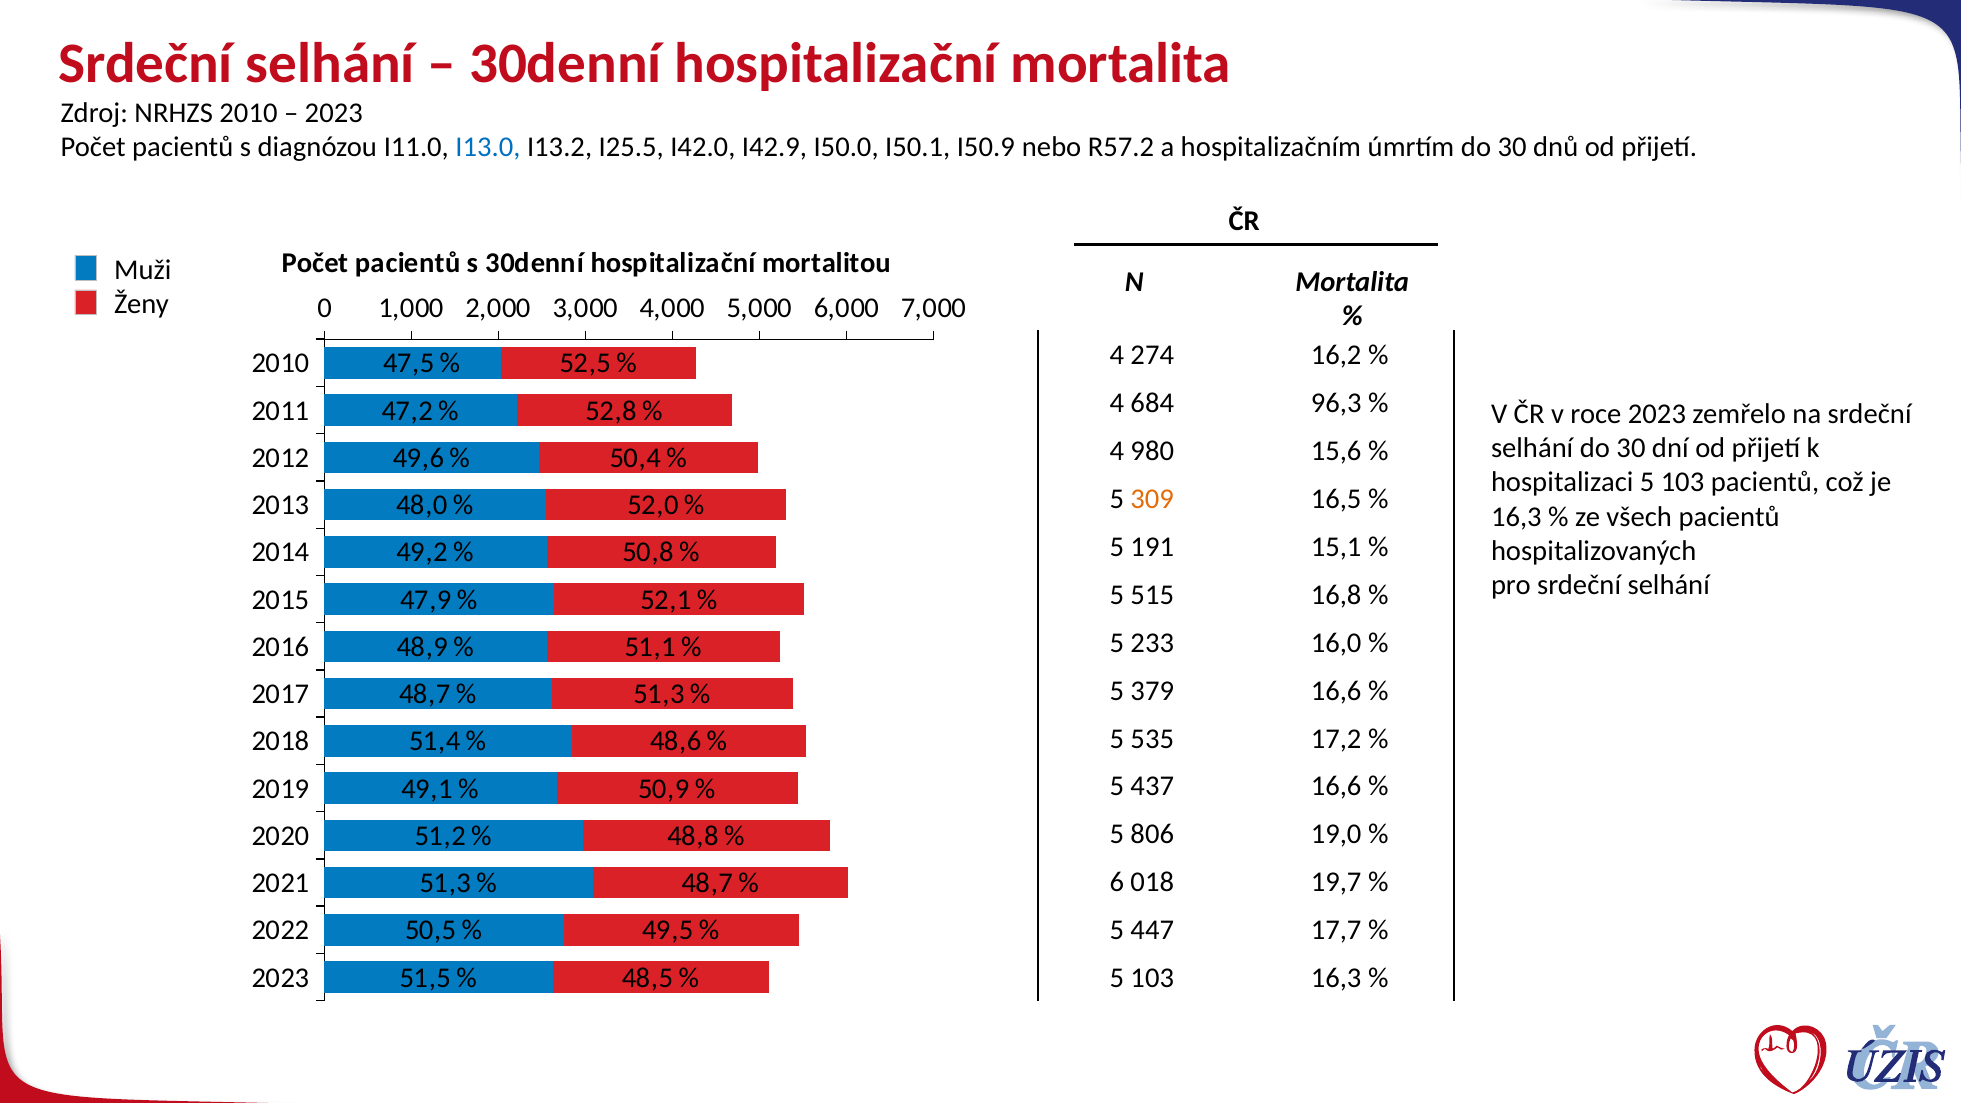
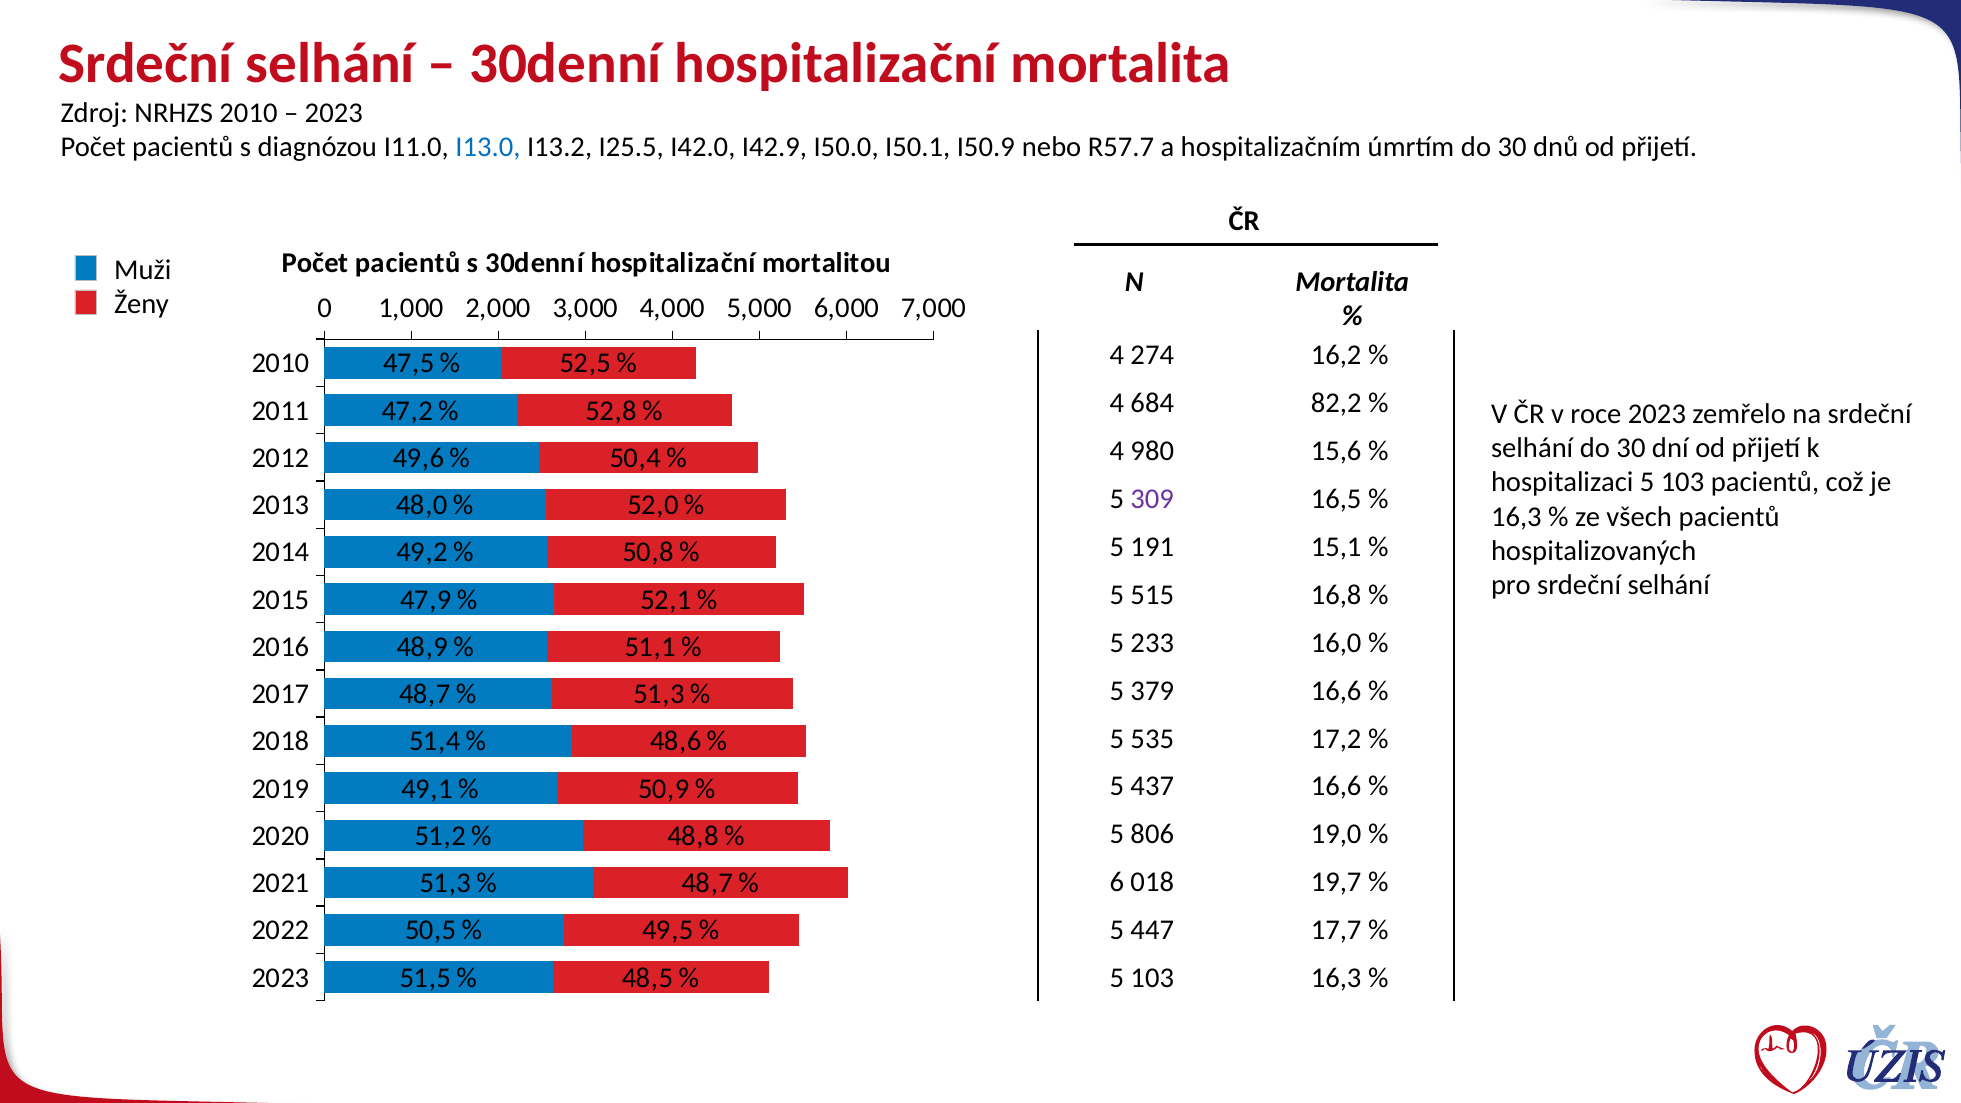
R57.2: R57.2 -> R57.7 (1121, 148)
96,3: 96,3 -> 82,2 (1336, 403)
309 colour: orange -> purple (1152, 499)
